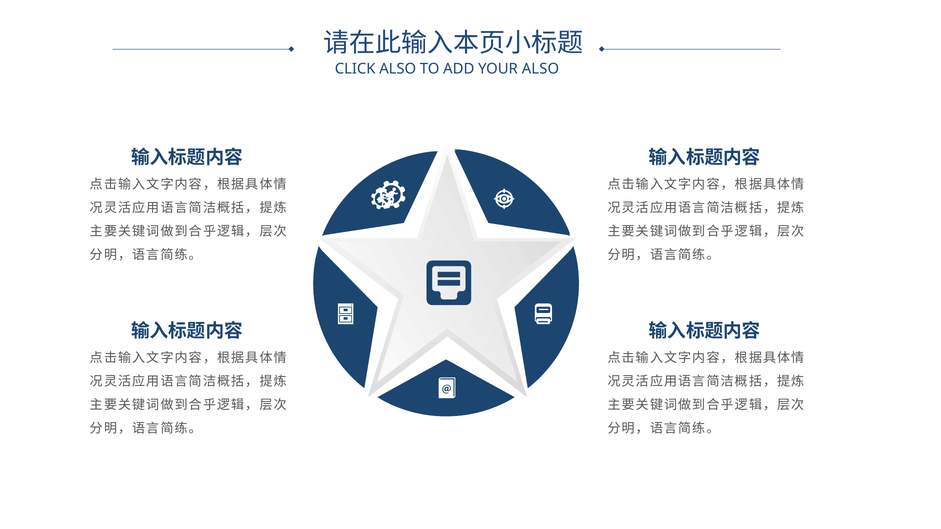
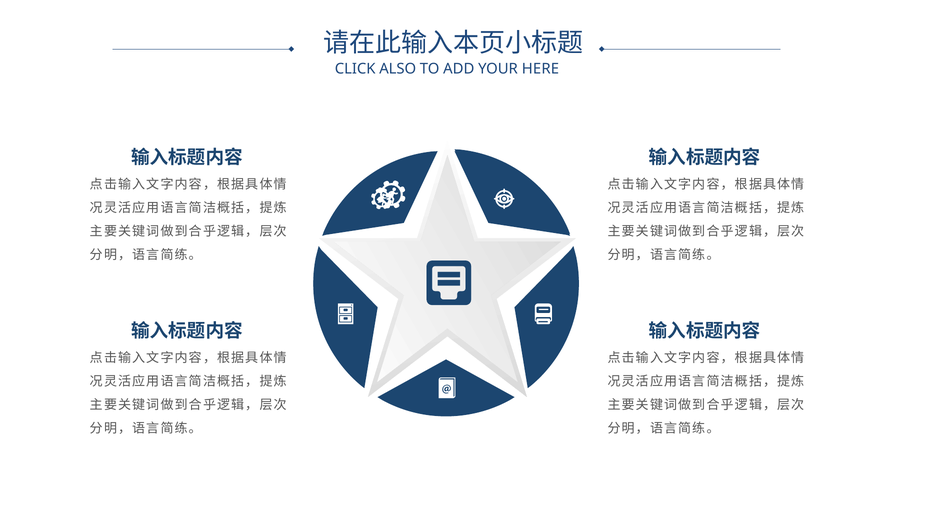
YOUR ALSO: ALSO -> HERE (540, 69)
